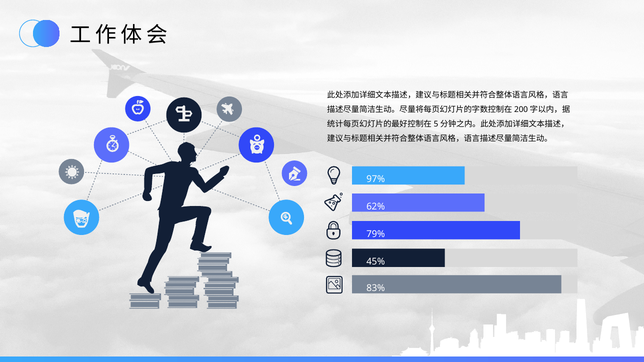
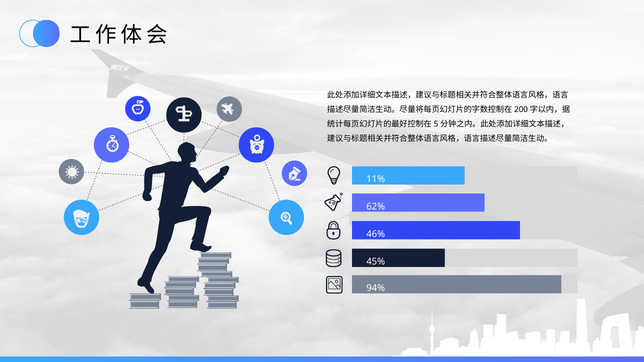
97%: 97% -> 11% (376, 180)
79%: 79% -> 46% (376, 234)
83%: 83% -> 94% (376, 288)
